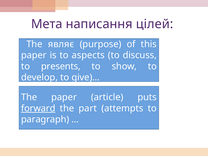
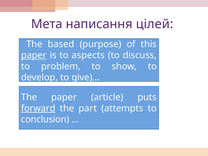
являє: являє -> based (61, 44)
paper underline: none -> present (34, 55)
presents: presents -> problem (61, 66)
paragraph: paragraph -> conclusion (45, 119)
